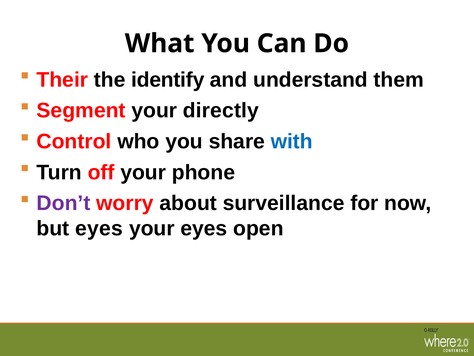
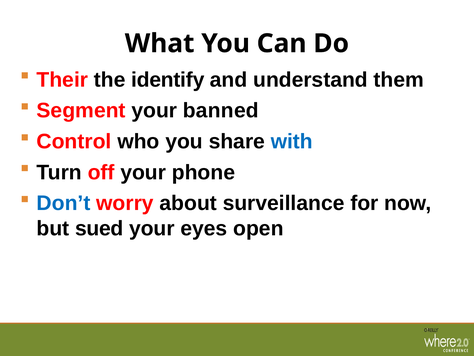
directly: directly -> banned (221, 110)
Don’t colour: purple -> blue (64, 203)
but eyes: eyes -> sued (99, 228)
